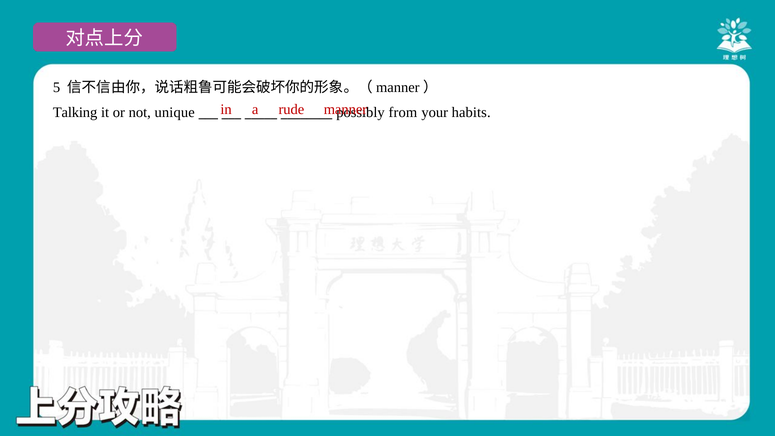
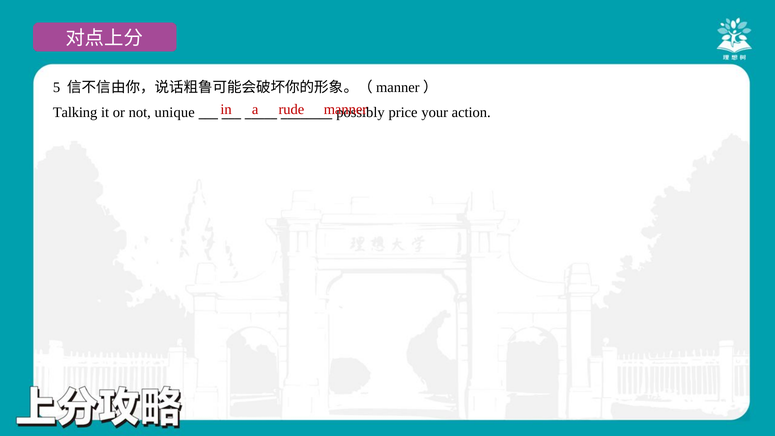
from: from -> price (403, 113)
habits: habits -> action (471, 113)
